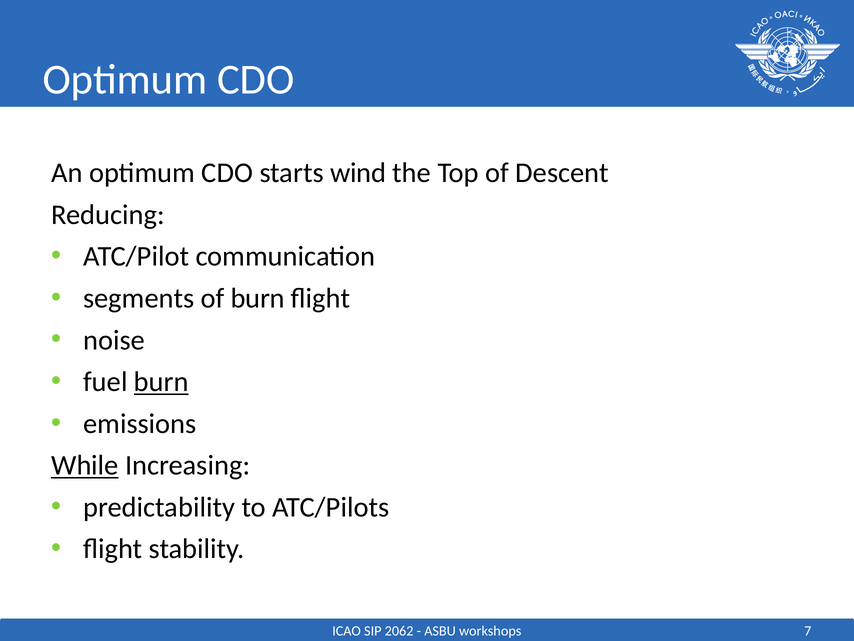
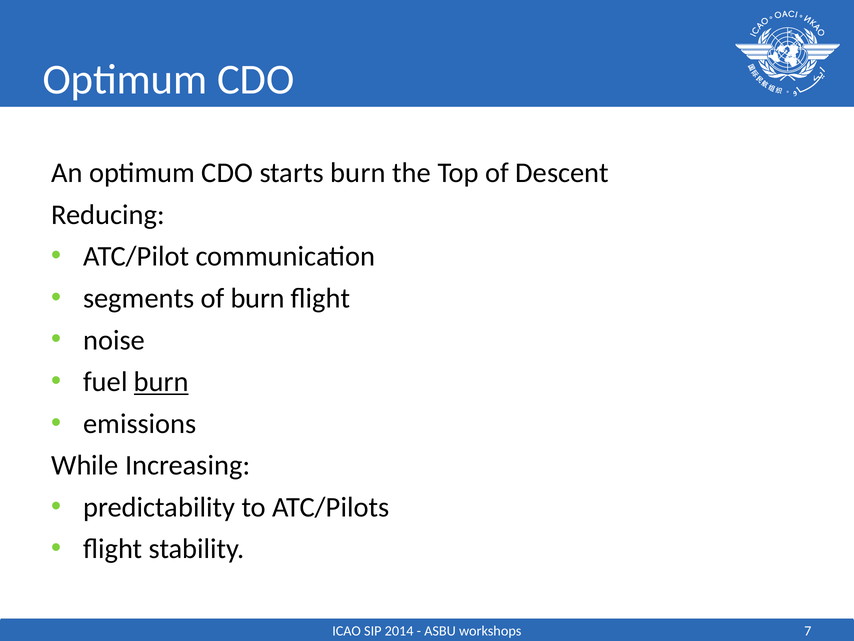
starts wind: wind -> burn (358, 173)
While underline: present -> none (85, 465)
2062: 2062 -> 2014 (399, 631)
